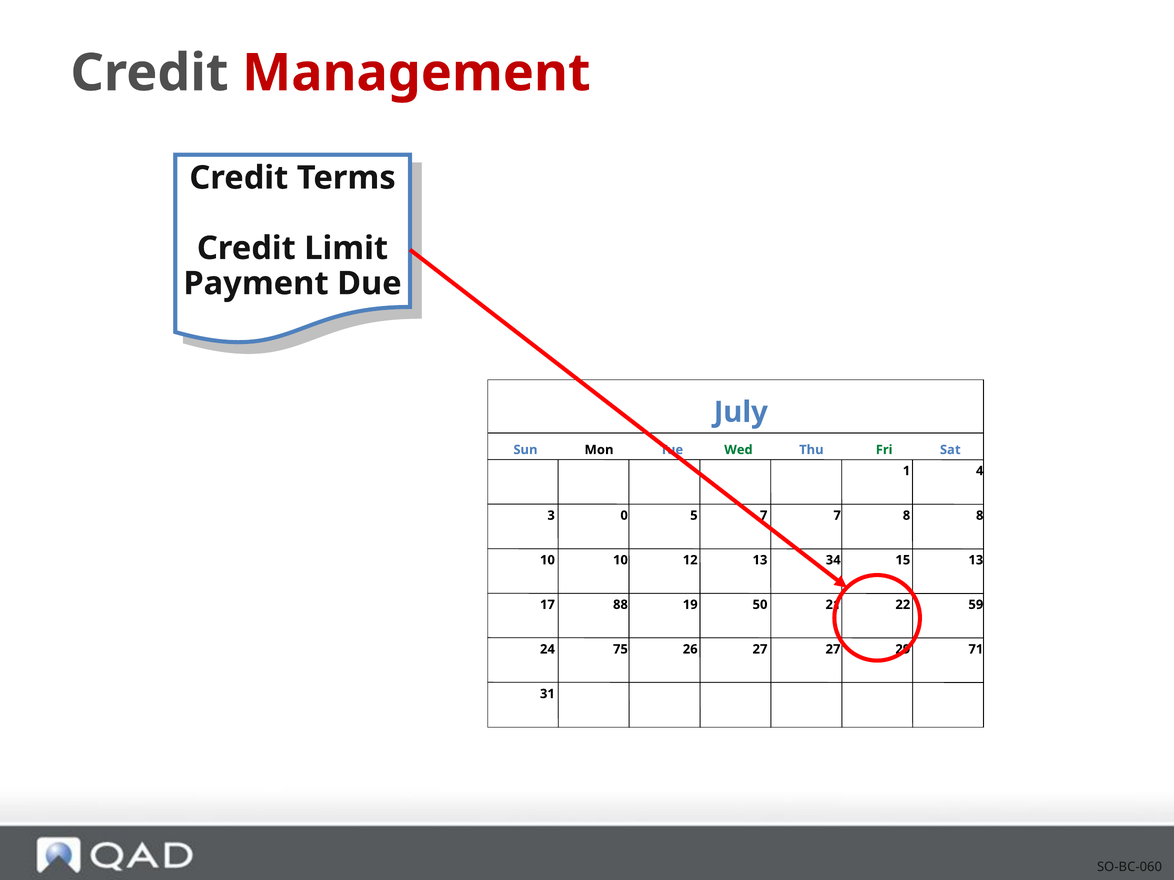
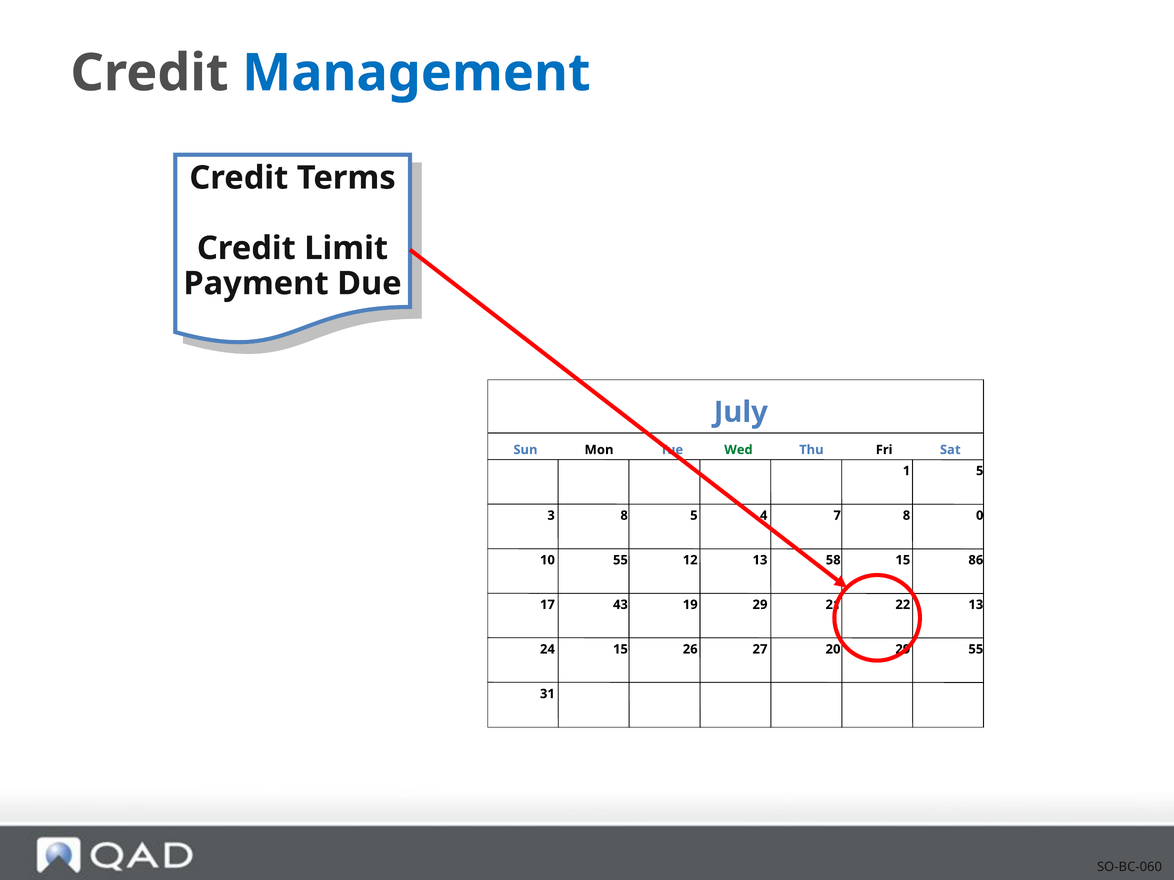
Management colour: red -> blue (416, 73)
Fri colour: green -> black (884, 450)
1 4: 4 -> 5 (980, 471)
3 0: 0 -> 8 (624, 516)
5 7: 7 -> 4 (764, 516)
8 8: 8 -> 0 (980, 516)
10 10: 10 -> 55 (620, 560)
34: 34 -> 58 (833, 560)
15 13: 13 -> 86 (976, 560)
88: 88 -> 43 (620, 605)
19 50: 50 -> 29 (760, 605)
22 59: 59 -> 13 (976, 605)
24 75: 75 -> 15 (620, 650)
27 27: 27 -> 20 (833, 650)
29 71: 71 -> 55 (976, 650)
